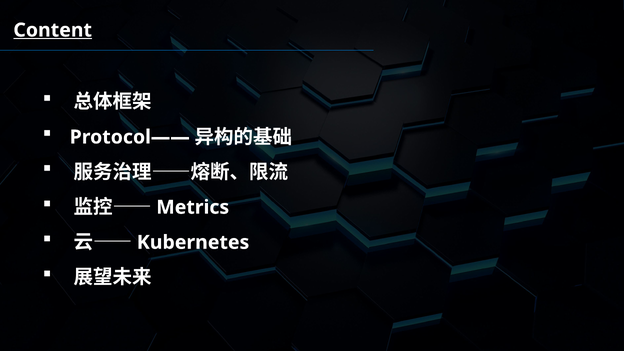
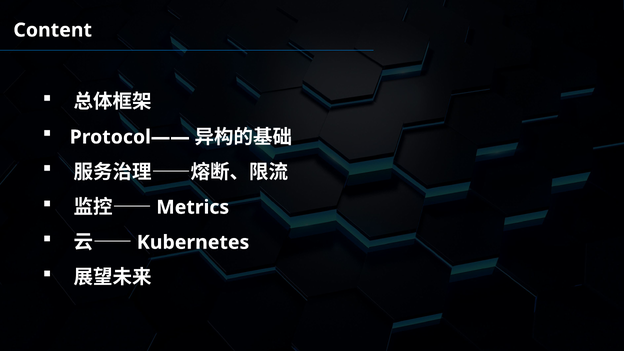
Content underline: present -> none (53, 30)
